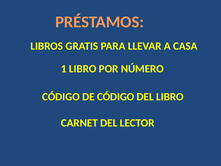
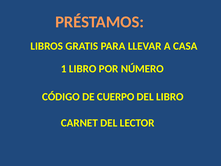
DE CÓDIGO: CÓDIGO -> CUERPO (116, 97)
